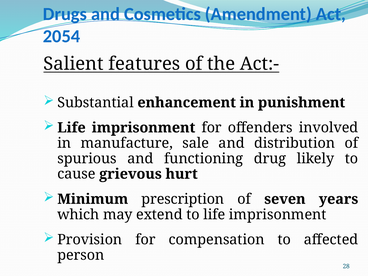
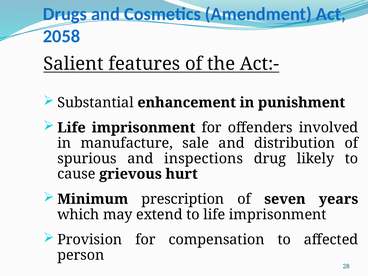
2054: 2054 -> 2058 (62, 36)
functioning: functioning -> inspections (204, 159)
